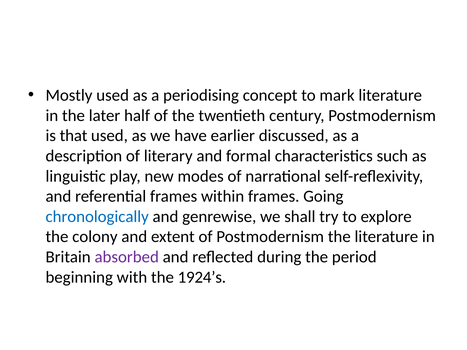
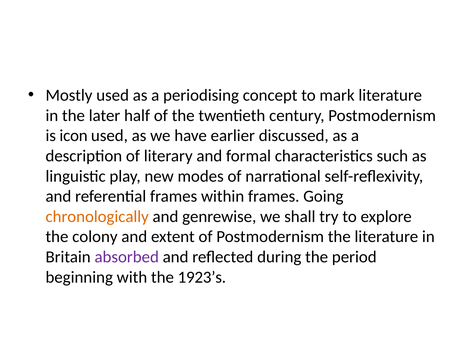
that: that -> icon (74, 136)
chronologically colour: blue -> orange (97, 217)
1924’s: 1924’s -> 1923’s (202, 277)
